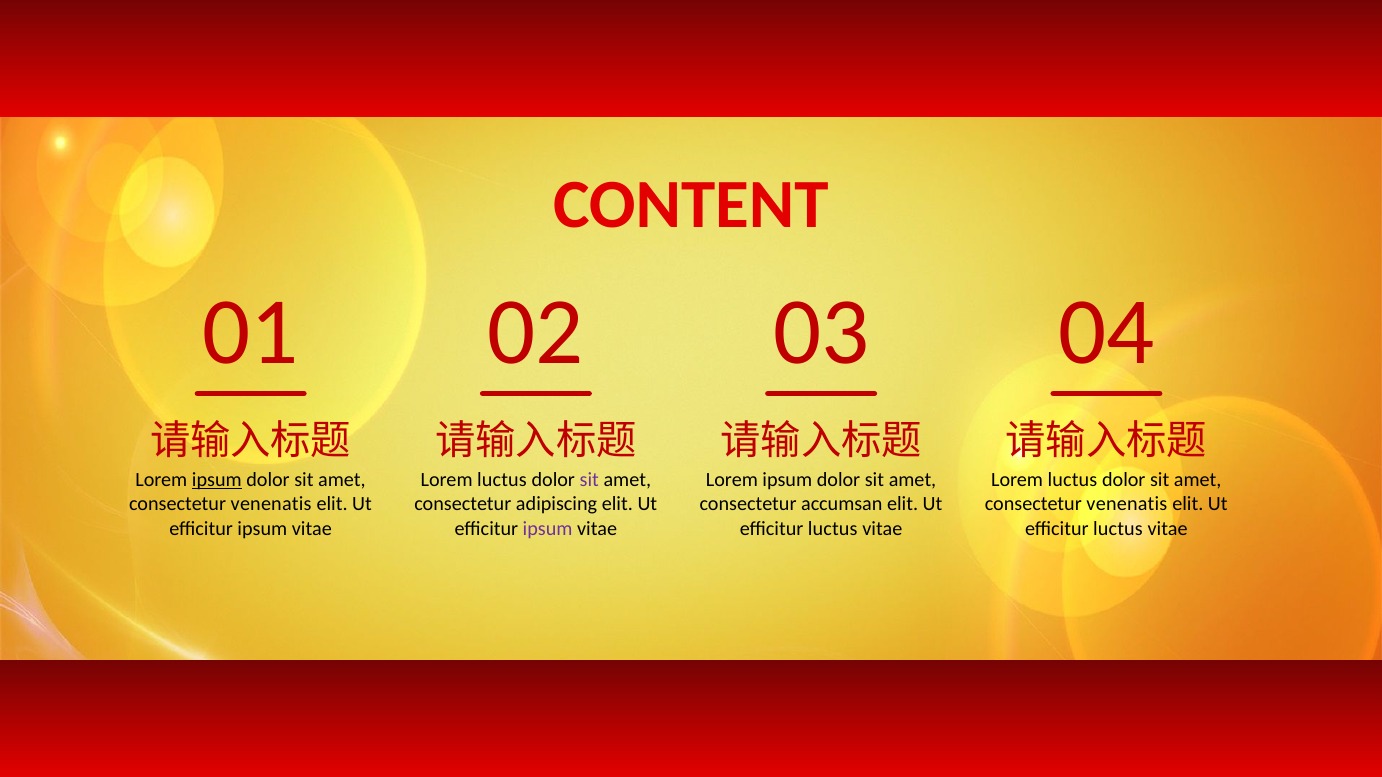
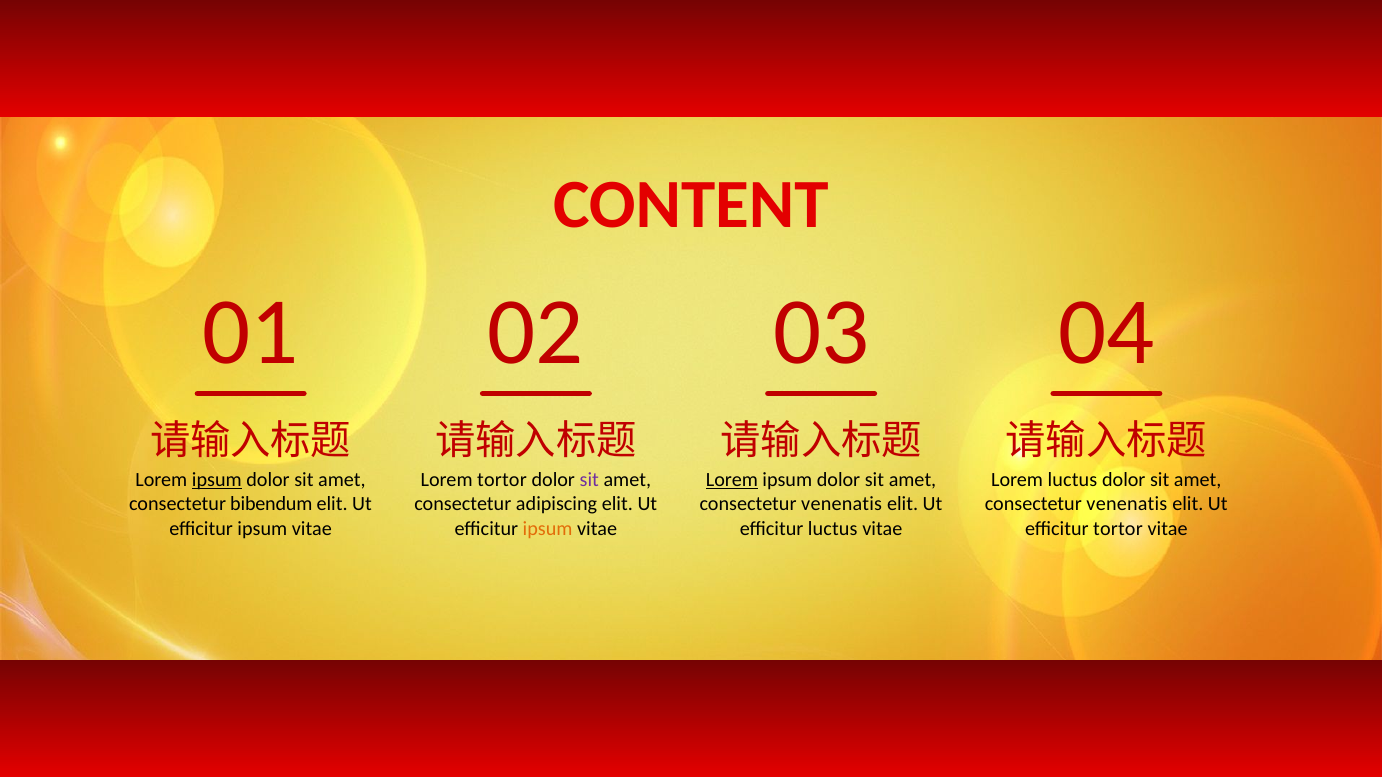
luctus: luctus -> tortor (502, 480)
Lorem underline: none -> present (732, 480)
venenatis: venenatis -> bibendum (271, 504)
accumsan: accumsan -> venenatis (842, 504)
ipsum colour: purple -> orange (548, 529)
luctus: luctus -> tortor (1118, 529)
